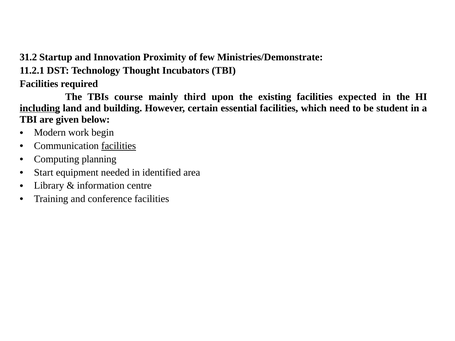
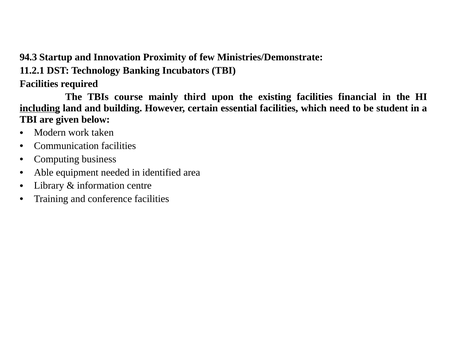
31.2: 31.2 -> 94.3 (28, 57)
Thought: Thought -> Banking (141, 71)
expected: expected -> financial (357, 97)
begin: begin -> taken (103, 133)
facilities underline: present -> none (119, 146)
planning: planning -> business (99, 159)
Start: Start -> Able (44, 173)
